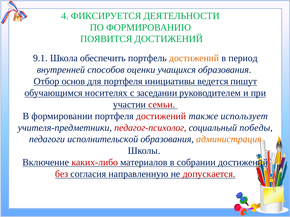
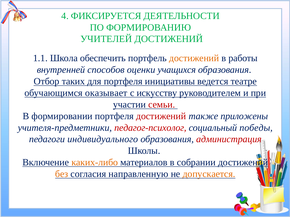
ПОЯВИТСЯ: ПОЯВИТСЯ -> УЧИТЕЛЕЙ (106, 39)
9.1: 9.1 -> 1.1 (40, 58)
период: период -> работы (243, 58)
основ: основ -> таких (73, 82)
пишут: пишут -> театре (244, 82)
носителях: носителях -> оказывает (106, 93)
заседании: заседании -> искусству (157, 93)
использует: использует -> приложены (244, 116)
исполнительской: исполнительской -> индивидуального (103, 140)
администрация colour: orange -> red (229, 140)
каких-либо colour: red -> orange (95, 163)
без colour: red -> orange (62, 174)
допускается colour: red -> orange (209, 174)
